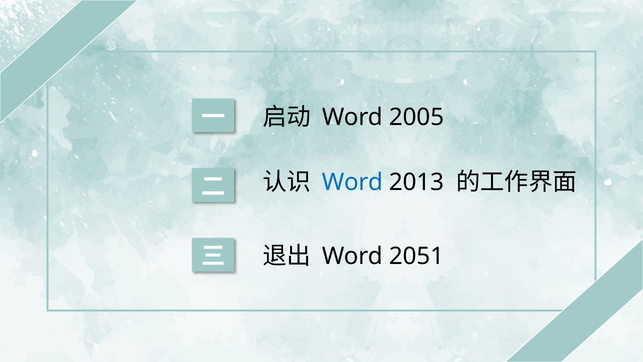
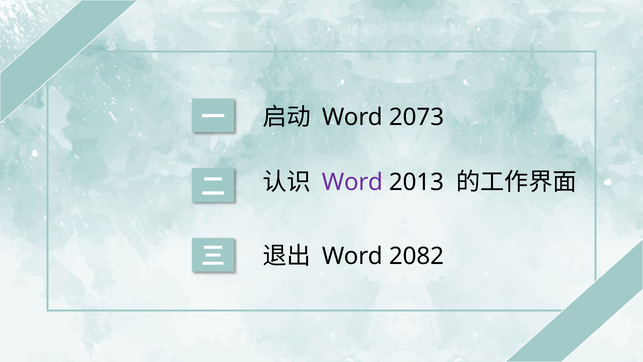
2005: 2005 -> 2073 (416, 117)
Word colour: blue -> purple (352, 182)
2051: 2051 -> 2082 (416, 256)
